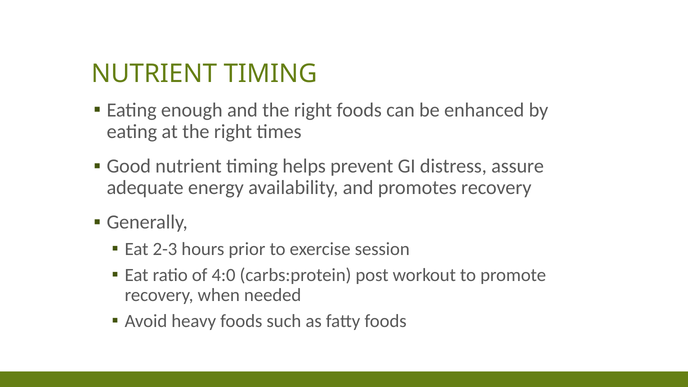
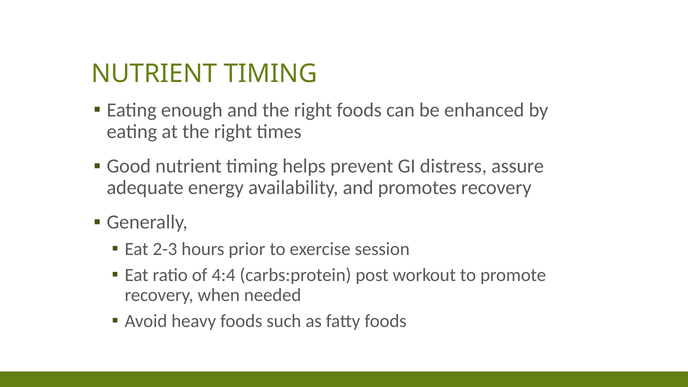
4:0: 4:0 -> 4:4 (224, 275)
